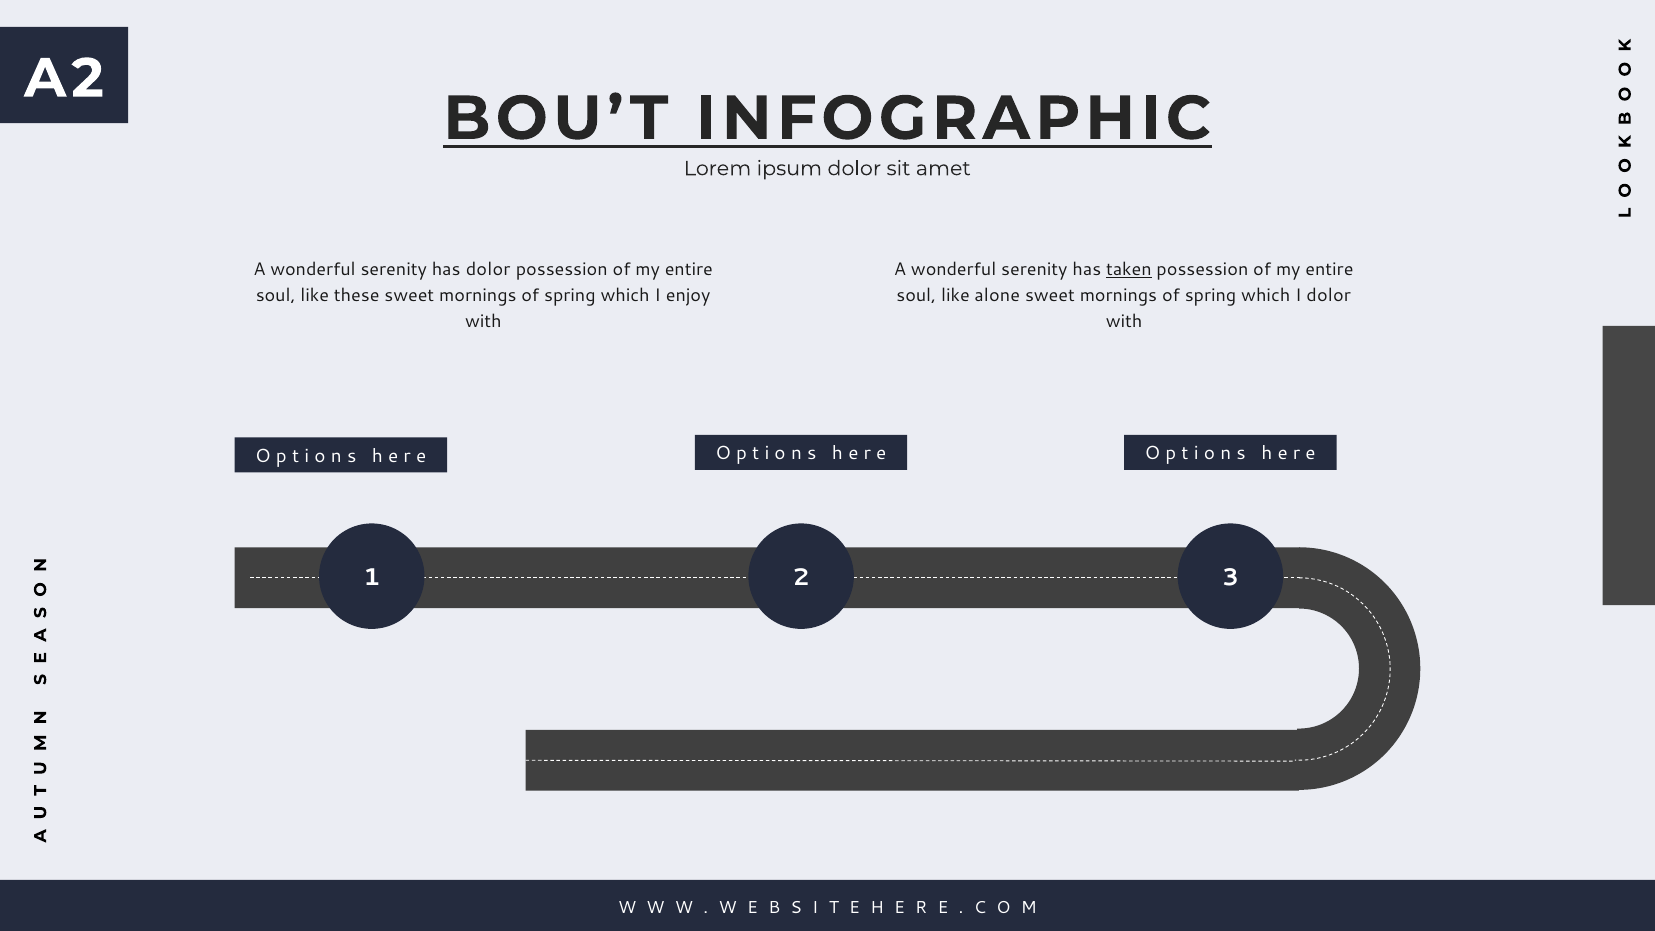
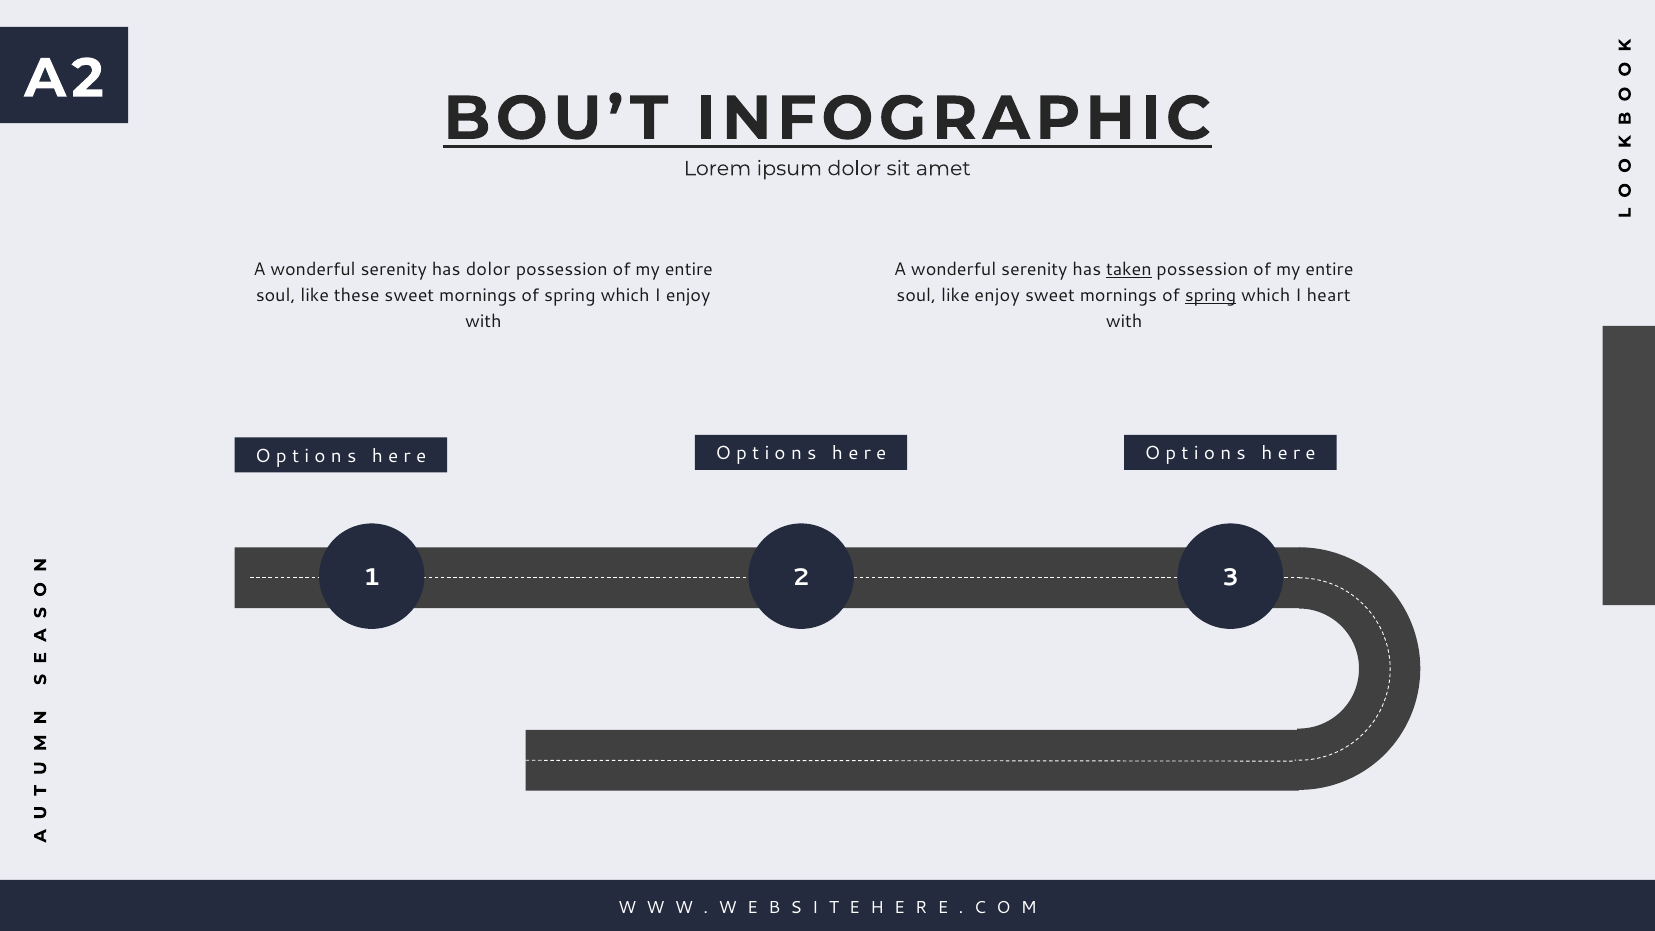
like alone: alone -> enjoy (997, 296)
spring underline: none -> present (1211, 296)
I dolor: dolor -> heart (1329, 296)
